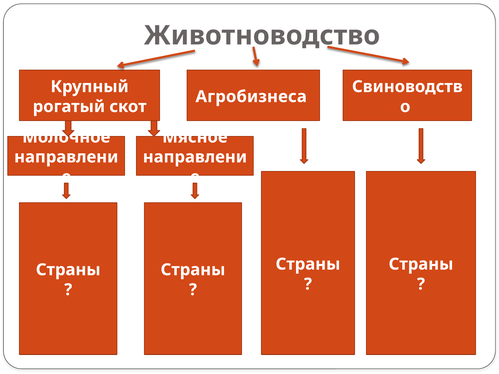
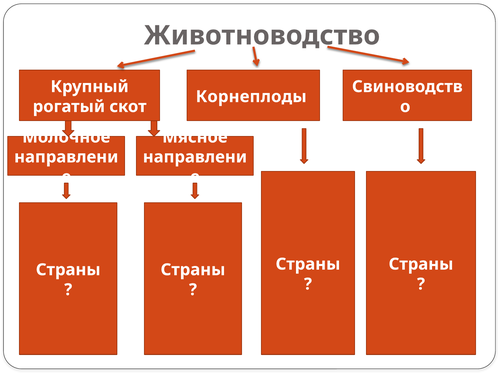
Агробизнеса: Агробизнеса -> Корнеплоды (251, 97)
